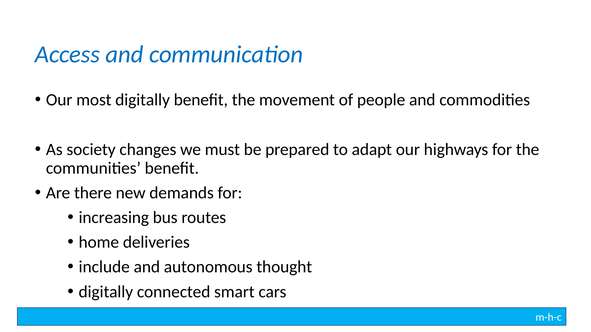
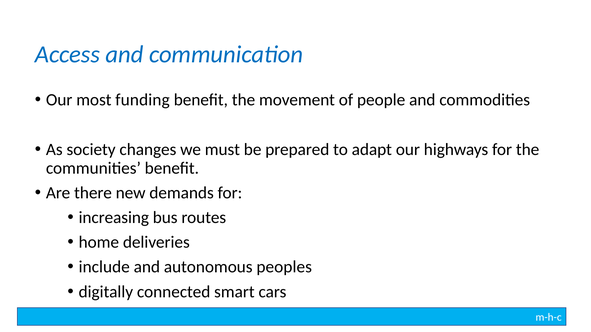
most digitally: digitally -> funding (142, 100)
thought: thought -> peoples (284, 267)
